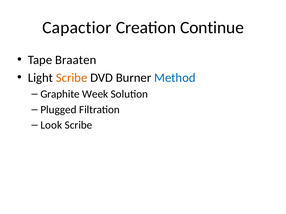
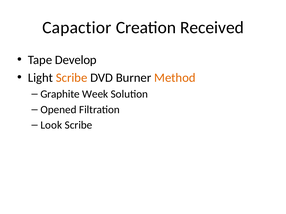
Continue: Continue -> Received (212, 28)
Braaten: Braaten -> Develop (76, 60)
Method colour: blue -> orange (175, 78)
Plugged: Plugged -> Opened (58, 110)
